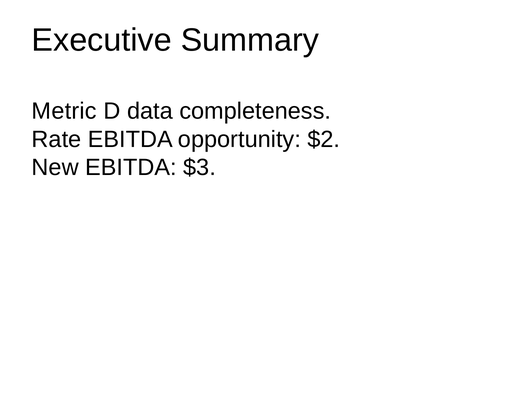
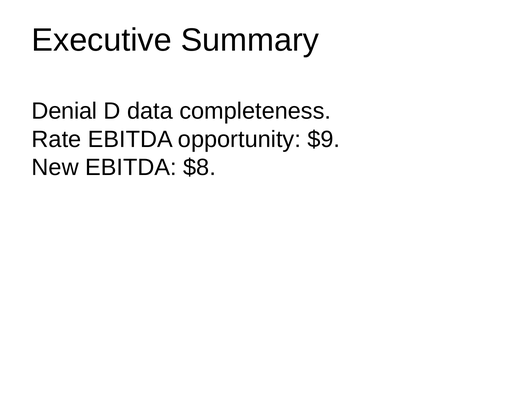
Metric: Metric -> Denial (64, 111)
$2: $2 -> $9 (324, 139)
$3: $3 -> $8 (200, 167)
